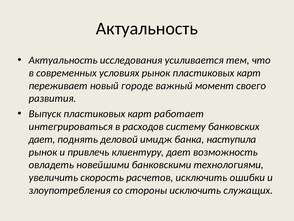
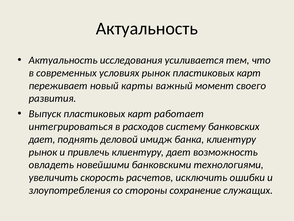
городе: городе -> карты (137, 85)
банка наступила: наступила -> клиентуру (231, 139)
стороны исключить: исключить -> сохранение (195, 190)
